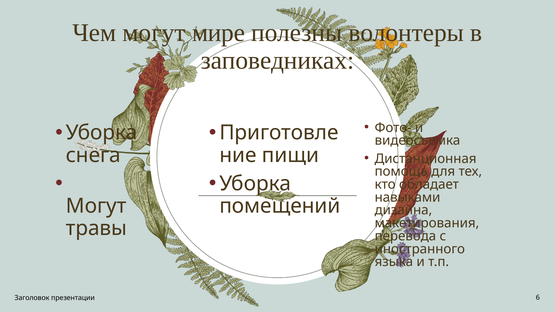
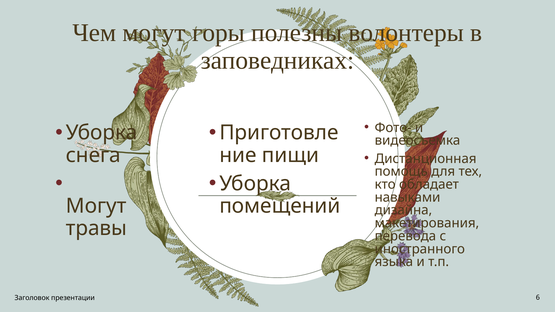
мире: мире -> горы (218, 33)
